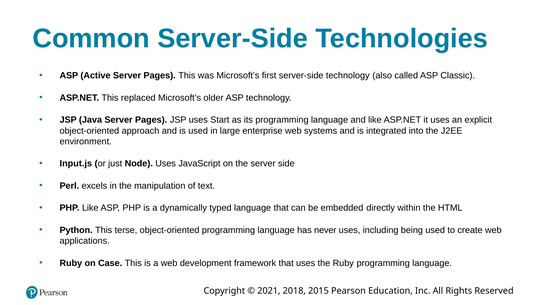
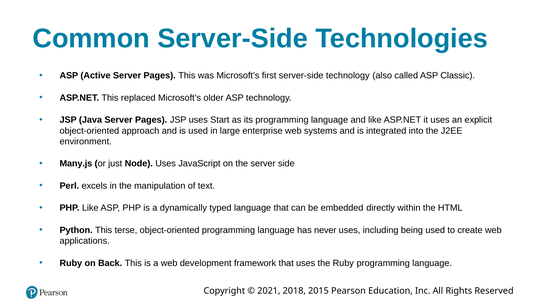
Input.js: Input.js -> Many.js (76, 164)
Case: Case -> Back (110, 263)
